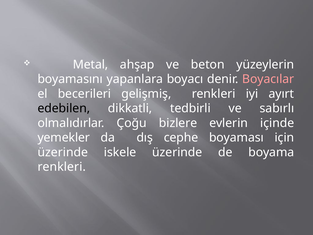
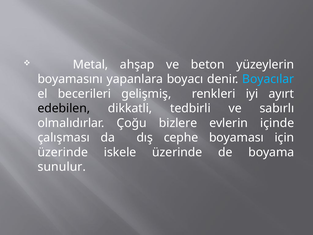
Boyacılar colour: pink -> light blue (268, 79)
yemekler: yemekler -> çalışması (64, 138)
renkleri: renkleri -> sunulur (62, 167)
